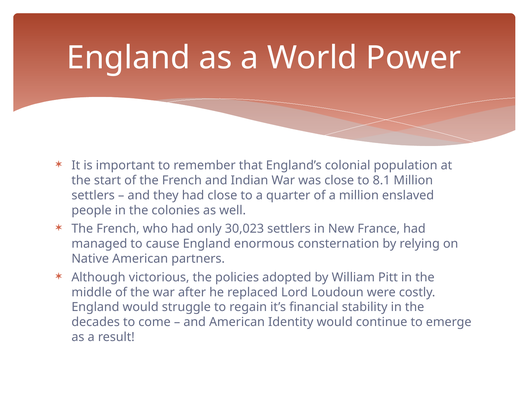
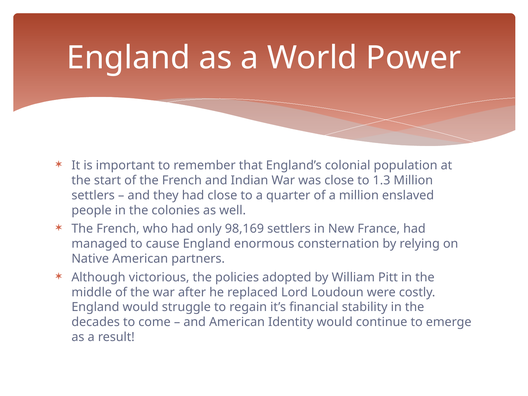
8.1: 8.1 -> 1.3 (382, 180)
30,023: 30,023 -> 98,169 (244, 229)
